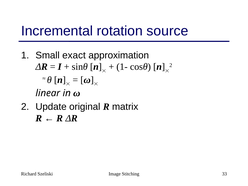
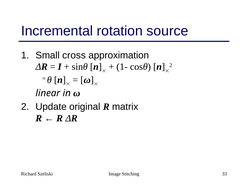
exact: exact -> cross (74, 55)
